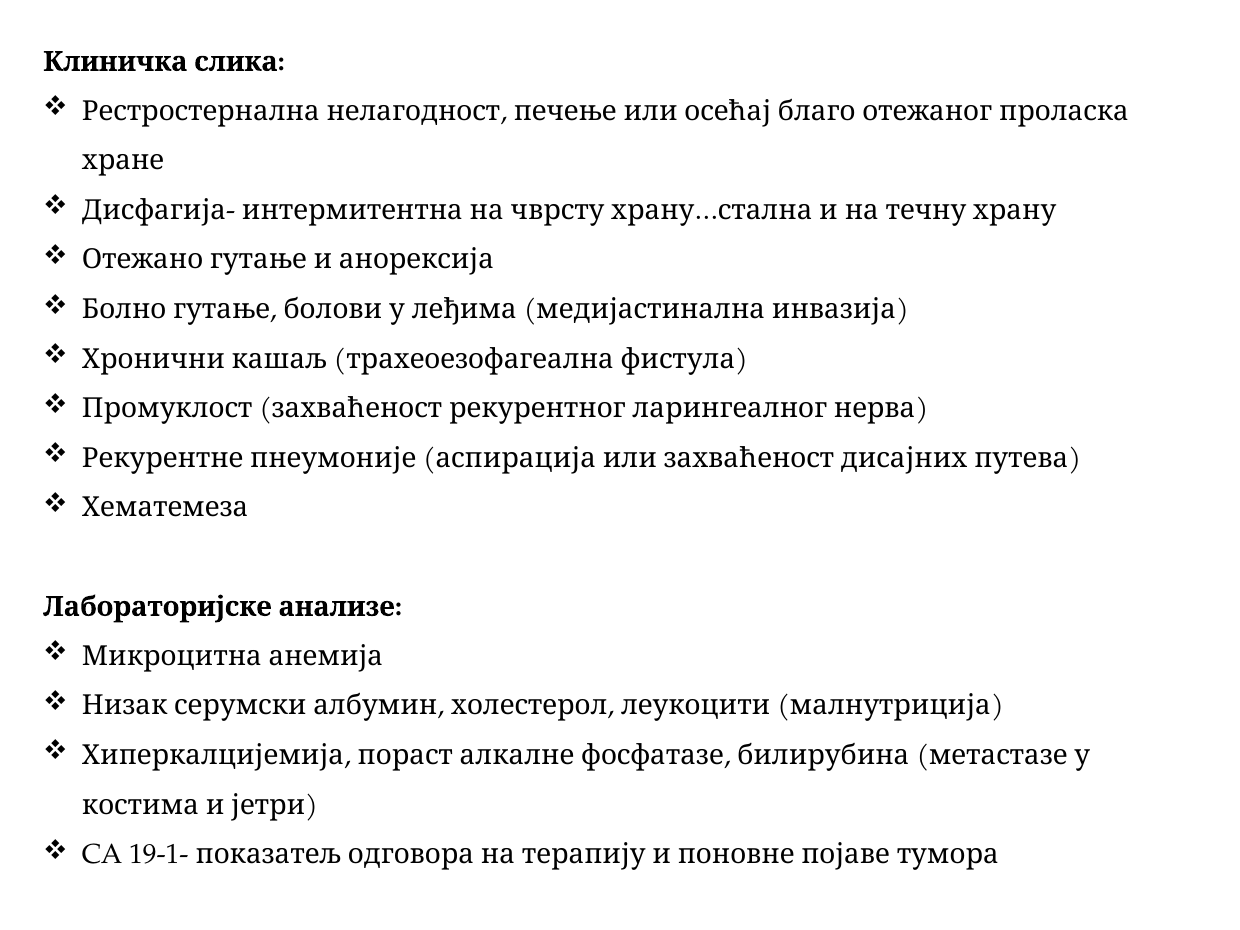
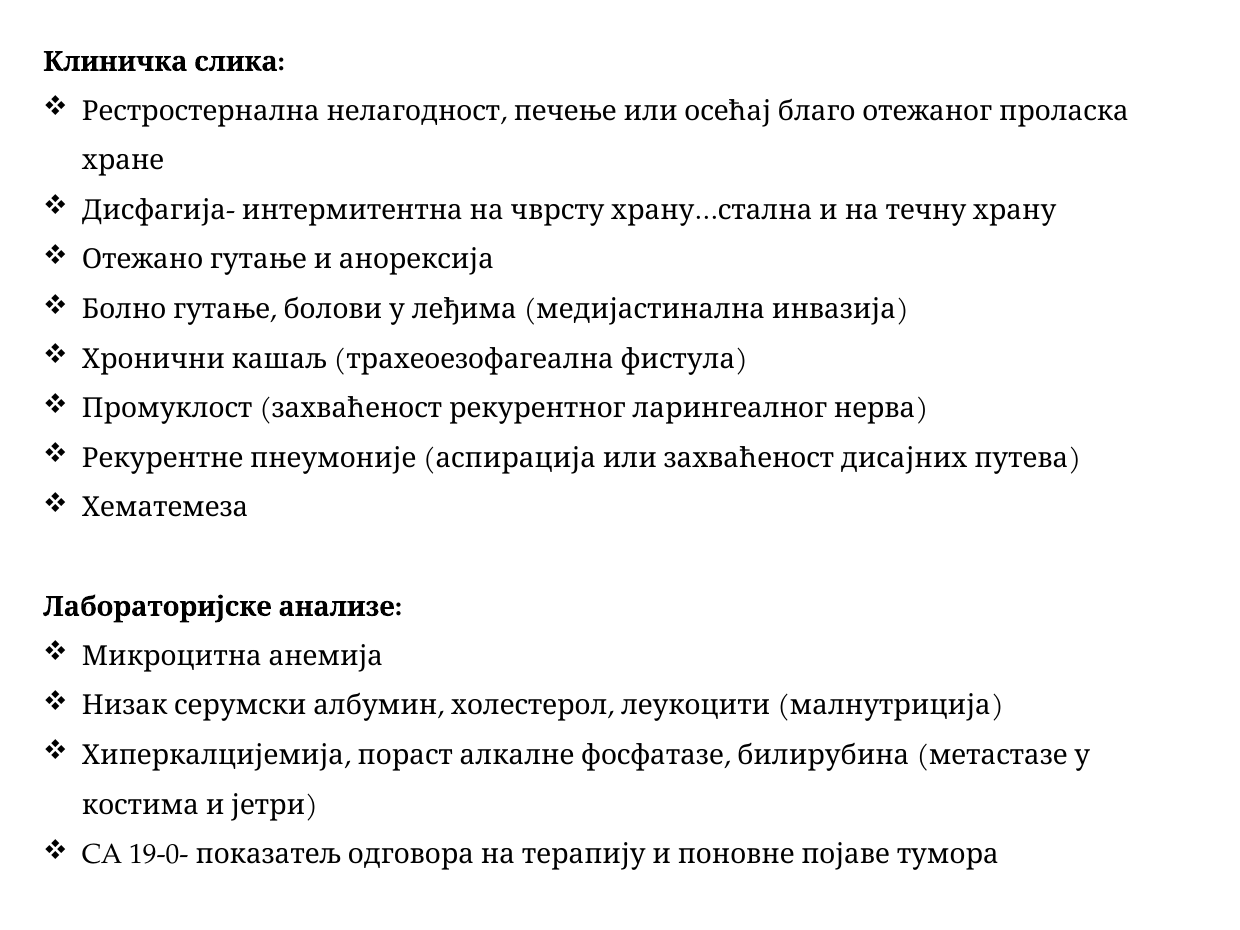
19-1-: 19-1- -> 19-0- (159, 855)
